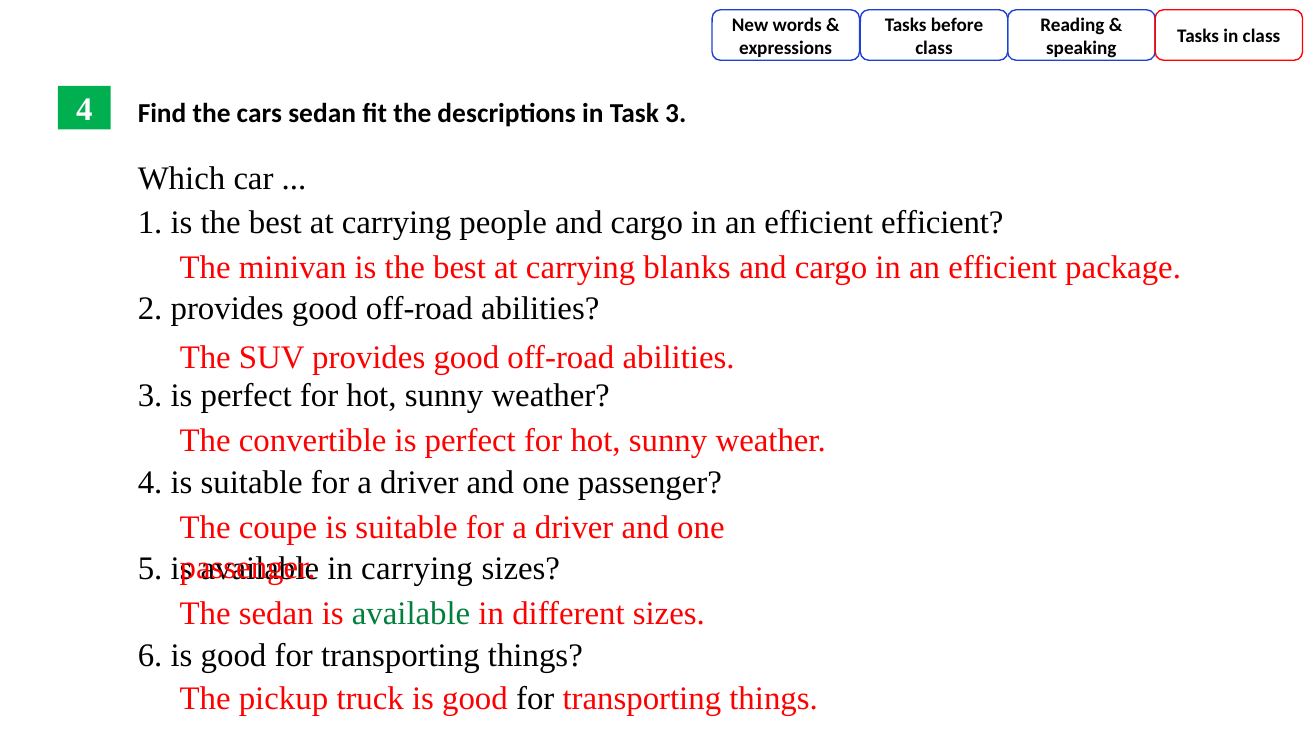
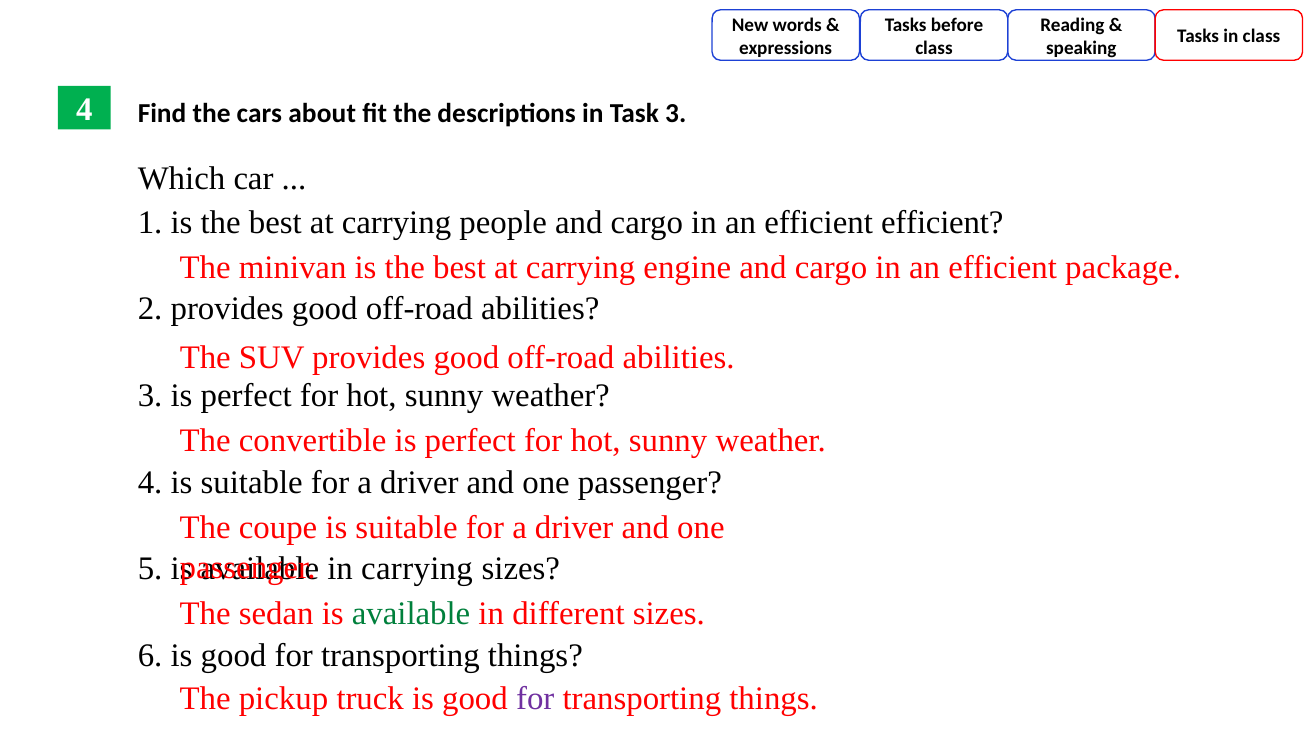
cars sedan: sedan -> about (322, 113)
blanks: blanks -> engine (687, 267)
for colour: black -> purple (535, 699)
